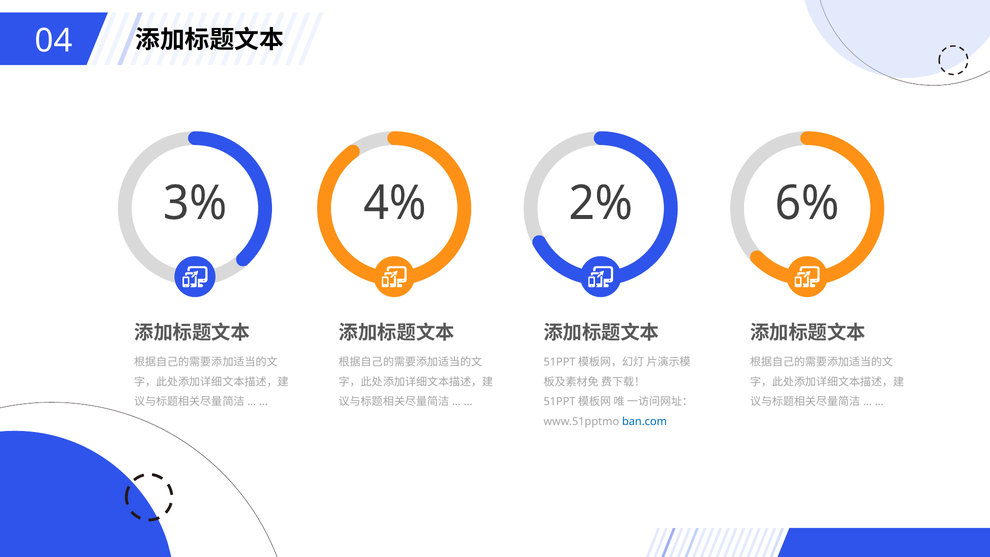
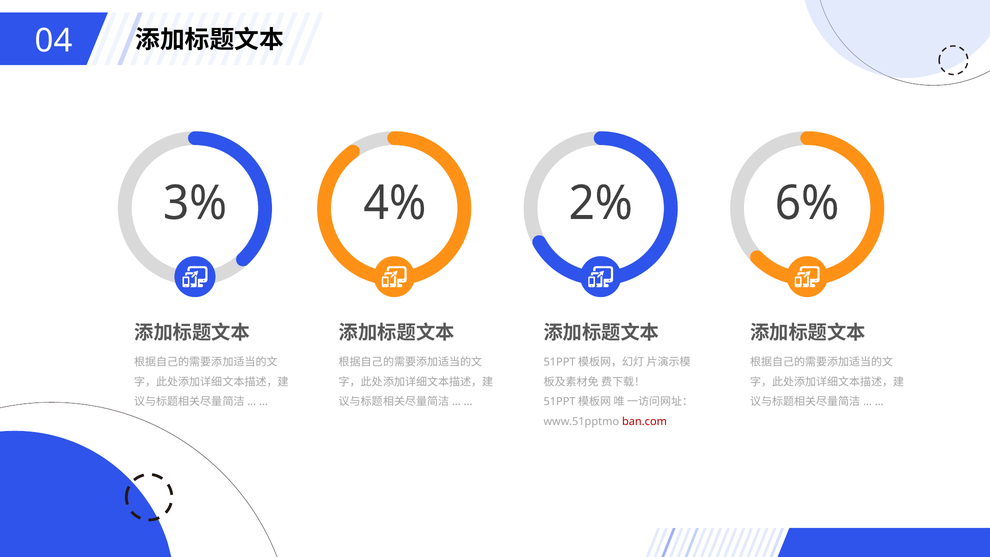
ban.com colour: blue -> red (645, 421)
